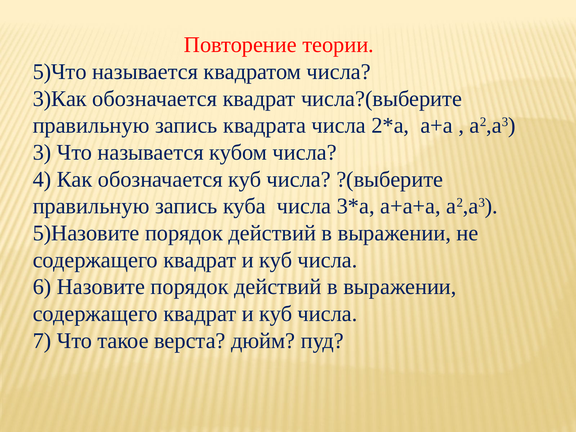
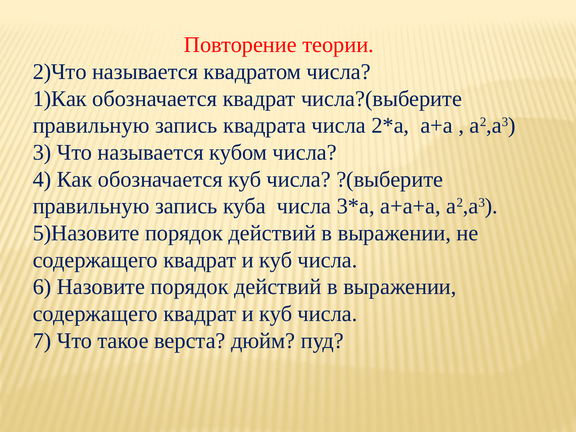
5)Что: 5)Что -> 2)Что (60, 72)
3)Как: 3)Как -> 1)Как (60, 99)
